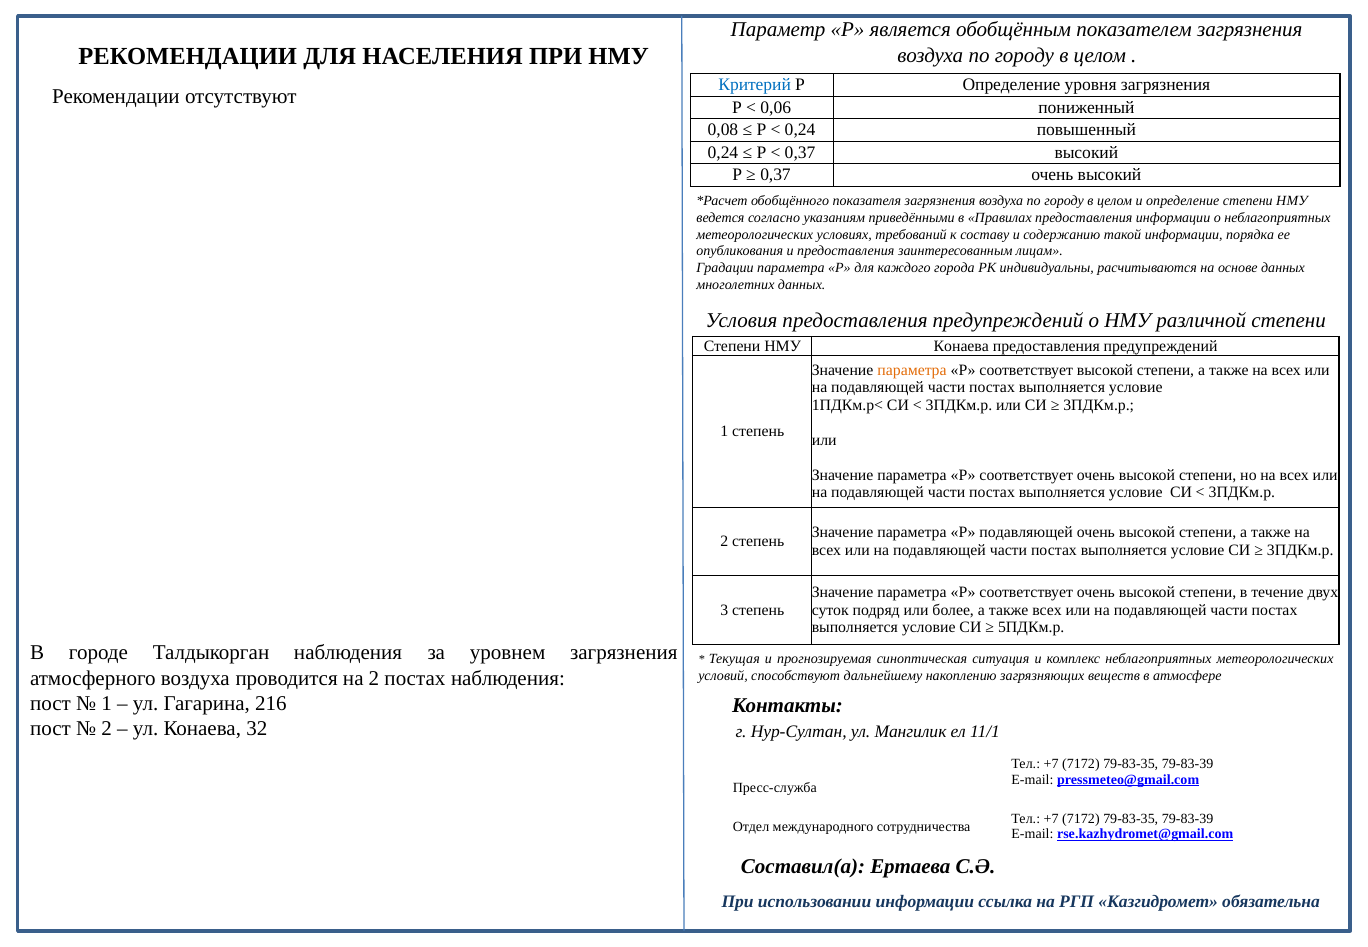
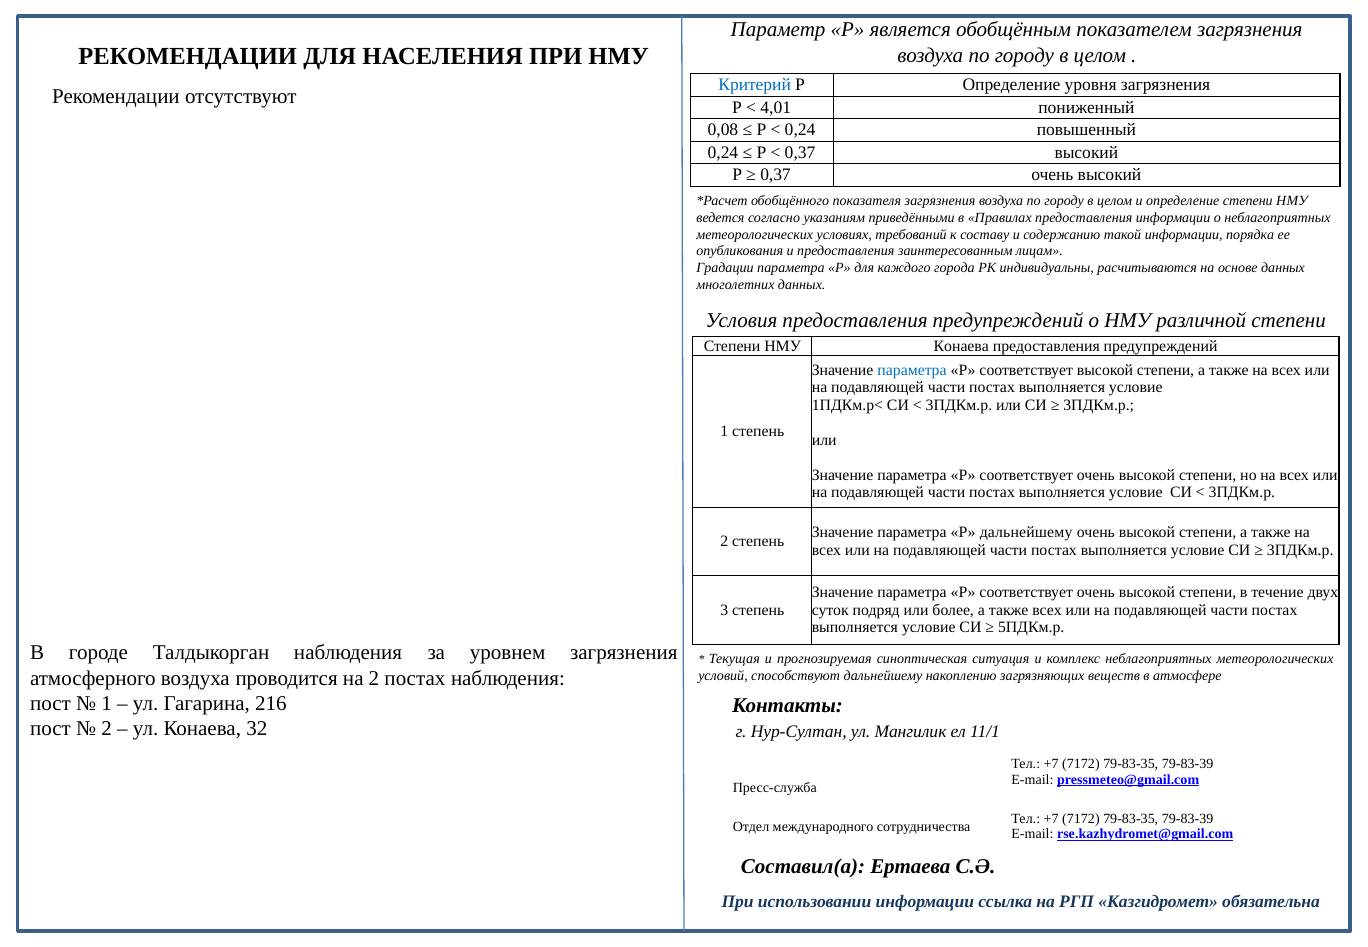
0,06: 0,06 -> 4,01 (776, 107)
параметра colour: orange -> blue (912, 370)
Р подавляющей: подавляющей -> дальнейшему (1026, 533)
